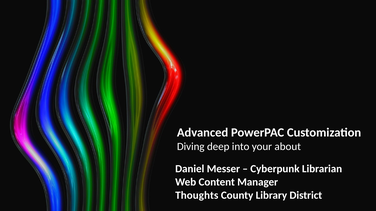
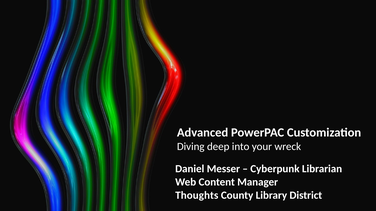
about: about -> wreck (288, 147)
